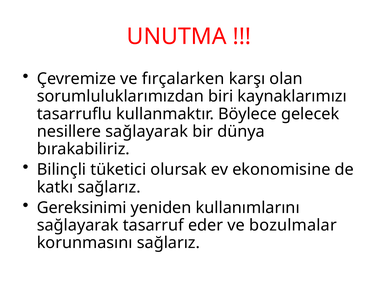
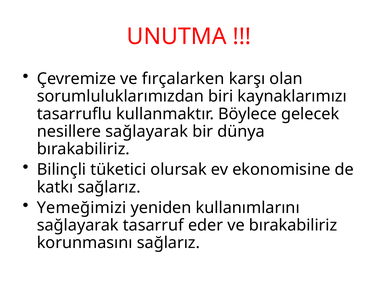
Gereksinimi: Gereksinimi -> Yemeğimizi (82, 208)
ve bozulmalar: bozulmalar -> bırakabiliriz (293, 226)
